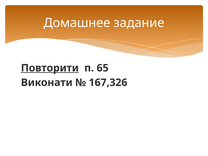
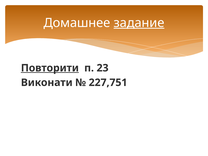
задание underline: none -> present (139, 23)
65: 65 -> 23 (103, 68)
167,326: 167,326 -> 227,751 (108, 83)
